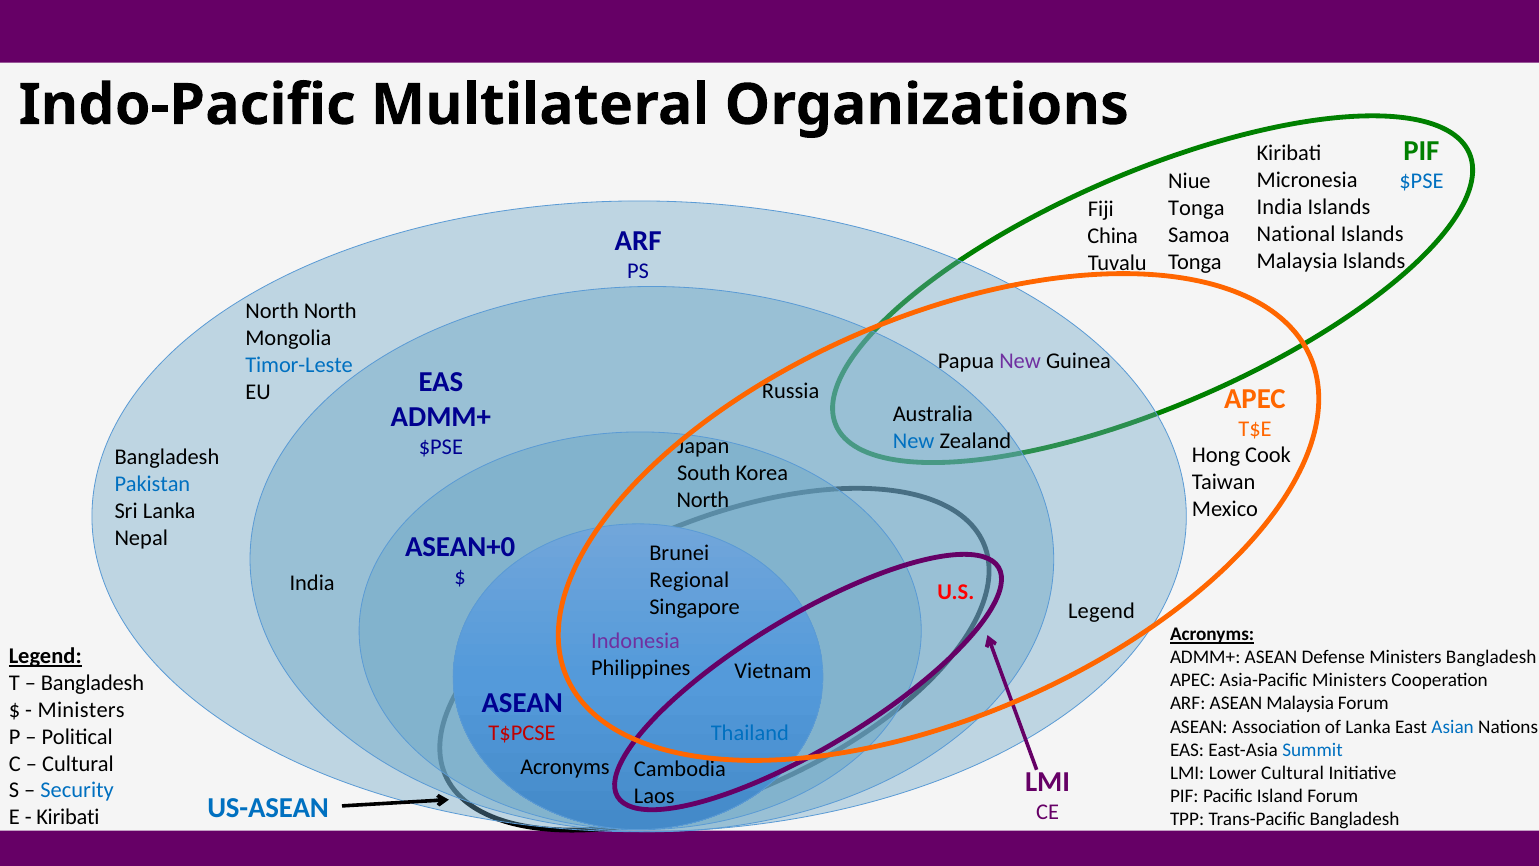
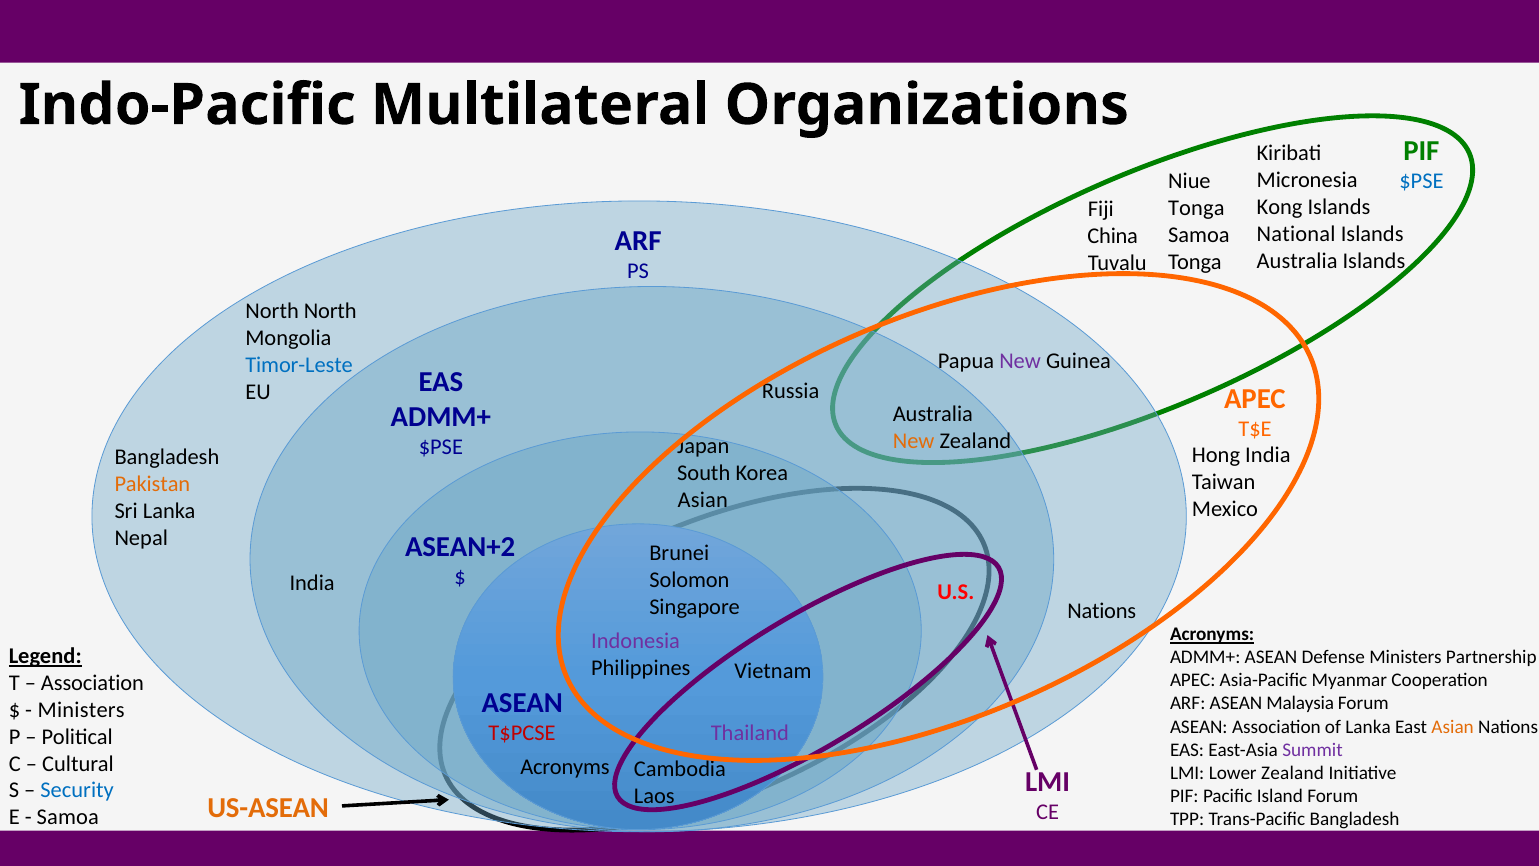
India: India -> Kong (1280, 207)
Malaysia: Malaysia -> Australia (1297, 261)
New colour: blue -> orange (914, 441)
Hong Cook: Cook -> India (1268, 455)
Pakistan colour: blue -> orange (152, 484)
North: North -> Asian (703, 500)
ASEAN+0: ASEAN+0 -> ASEAN+2 (460, 547)
Regional: Regional -> Solomon (689, 580)
Legend: Legend -> Nations (1102, 611)
Ministers Bangladesh: Bangladesh -> Partnership (1491, 657)
Asia-Pacific Ministers: Ministers -> Myanmar (1349, 680)
Bangladesh: Bangladesh -> Association (92, 682)
Asian colour: blue -> orange (1453, 726)
Thailand colour: blue -> purple (750, 732)
Summit colour: blue -> purple (1313, 750)
Lower Cultural: Cultural -> Zealand (1293, 773)
US-ASEAN colour: blue -> orange (268, 807)
Kiribati: Kiribati -> Samoa (68, 817)
